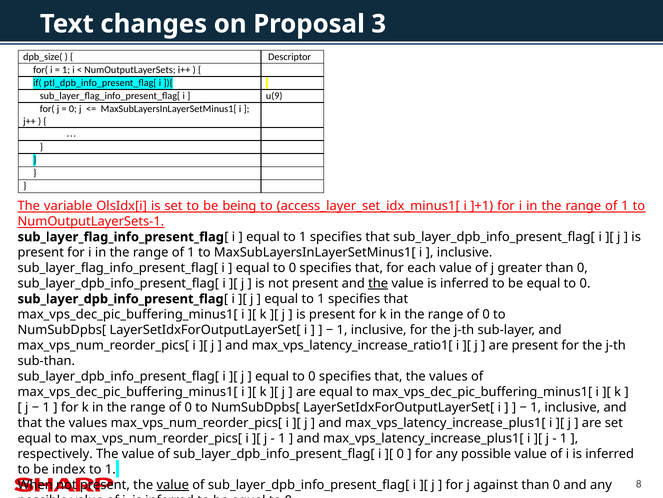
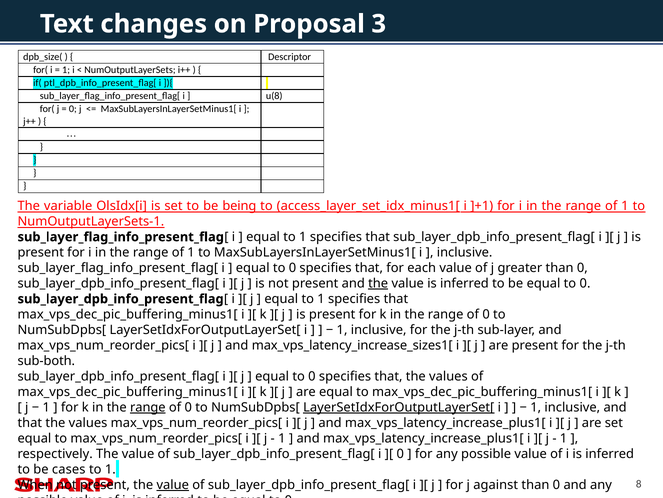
u(9: u(9 -> u(8 (274, 96)
max_vps_latency_increase_ratio1[: max_vps_latency_increase_ratio1[ -> max_vps_latency_increase_sizes1[ (352, 345)
sub-than: sub-than -> sub-both (46, 360)
range underline: none -> present (148, 407)
LayerSetIdxForOutputLayerSet[ underline: none -> present (399, 407)
index: index -> cases (69, 469)
